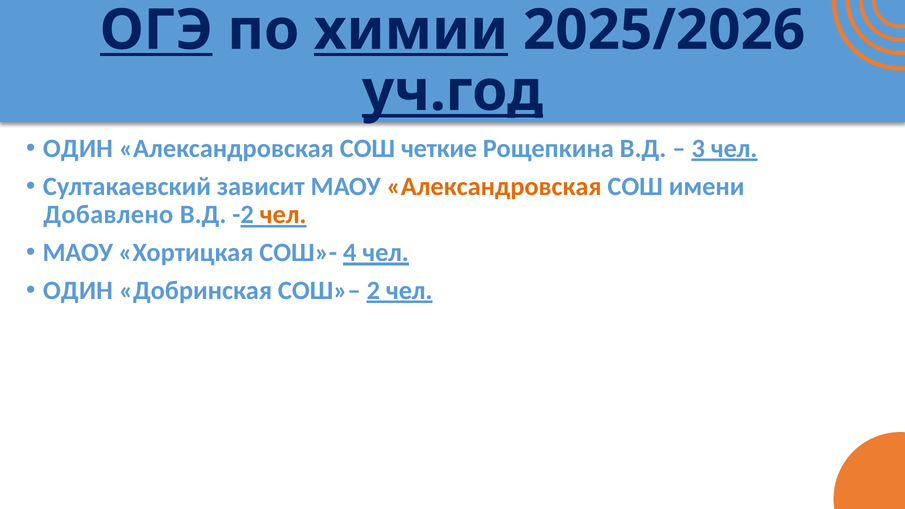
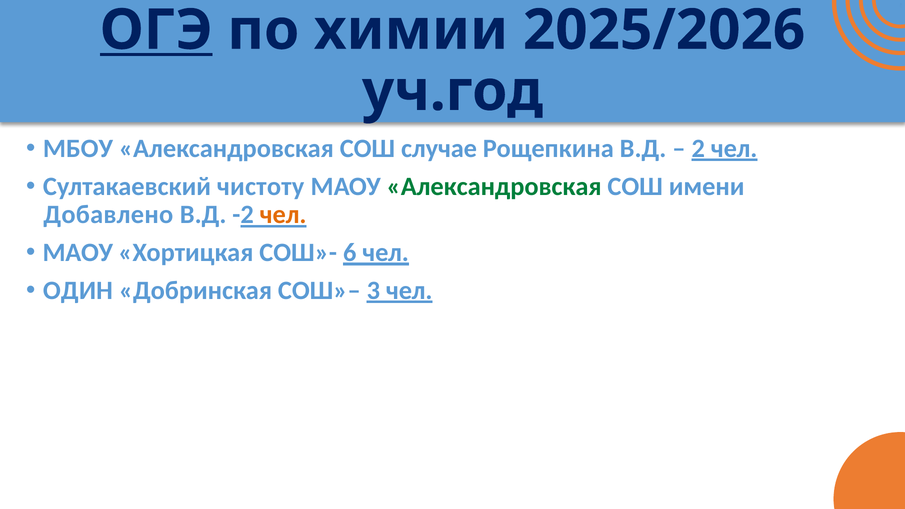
химии underline: present -> none (411, 30)
уч.год underline: present -> none (453, 91)
ОДИН: ОДИН -> МБОУ (78, 148)
четкие: четкие -> случае (439, 148)
3: 3 -> 2 (698, 148)
зависит: зависит -> чистоту (261, 186)
Александровская colour: orange -> green (494, 186)
4: 4 -> 6 (350, 253)
2: 2 -> 3 (373, 291)
